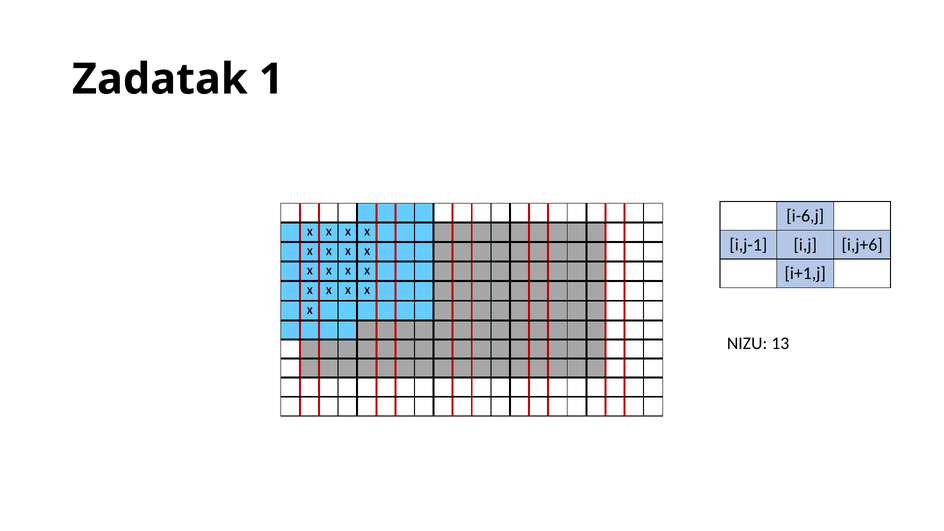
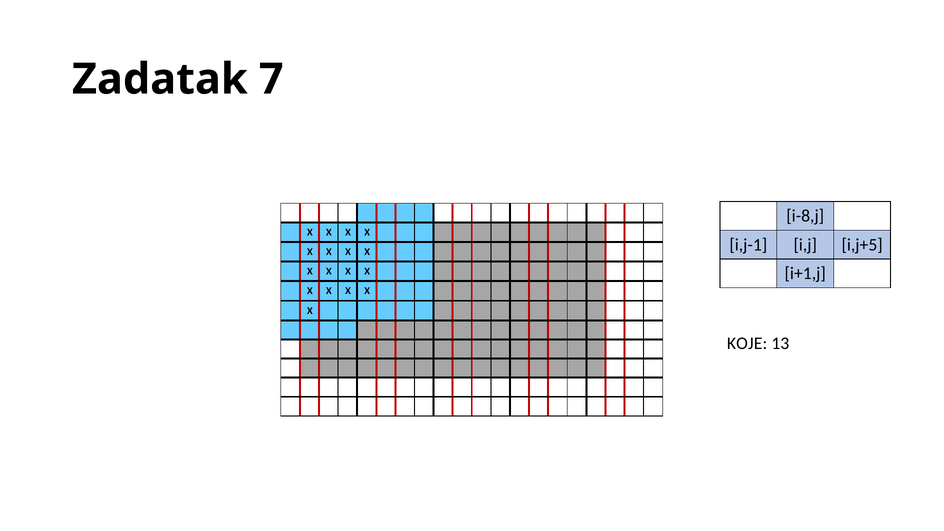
1: 1 -> 7 (271, 79)
i-6,j: i-6,j -> i-8,j (805, 216)
i,j+6: i,j+6 -> i,j+5 (862, 245)
NIZU: NIZU -> KOJE (747, 344)
